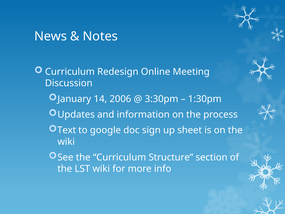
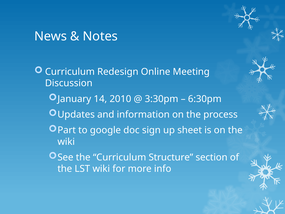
2006: 2006 -> 2010 (120, 99)
1:30pm: 1:30pm -> 6:30pm (205, 99)
Text: Text -> Part (67, 130)
